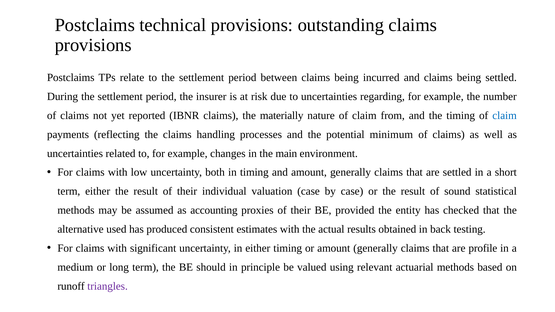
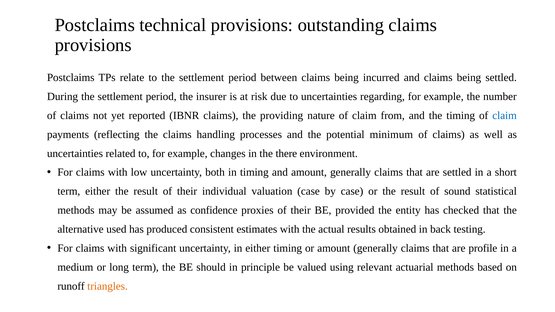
materially: materially -> providing (282, 116)
main: main -> there (286, 154)
accounting: accounting -> confidence (214, 210)
triangles colour: purple -> orange (108, 286)
